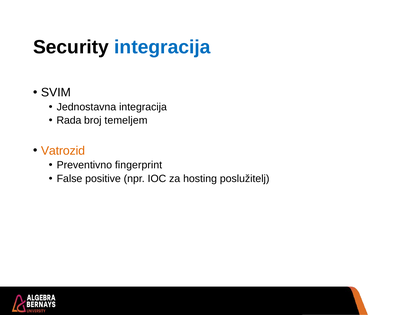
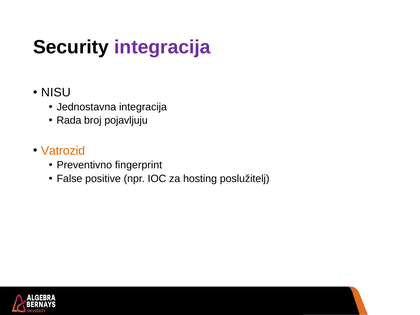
integracija colour: blue -> purple (162, 47)
SVIM: SVIM -> NISU (56, 92)
temeljem: temeljem -> pojavljuju (126, 121)
